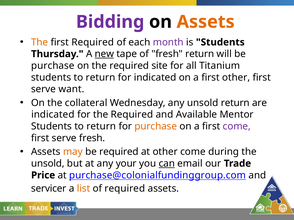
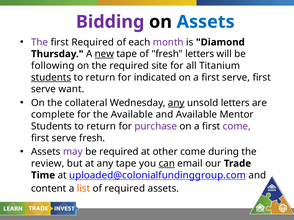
Assets colour: orange -> blue (206, 22)
The colour: orange -> purple (40, 42)
is Students: Students -> Diamond (220, 42)
fresh return: return -> letters (200, 54)
purchase: purchase -> following (53, 66)
students underline: none -> present (51, 78)
a first other: other -> serve (236, 78)
any underline: none -> present (176, 103)
unsold return: return -> letters (235, 103)
indicated: indicated -> complete (53, 115)
for the Required: Required -> Available (132, 115)
purchase colour: orange -> purple (156, 127)
may colour: orange -> purple (73, 152)
unsold: unsold -> review (48, 164)
any your: your -> tape (126, 164)
Price: Price -> Time (43, 176)
purchase@colonialfundinggroup.com: purchase@colonialfundinggroup.com -> uploaded@colonialfundinggroup.com (158, 176)
servicer: servicer -> content (49, 189)
